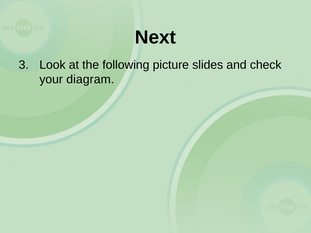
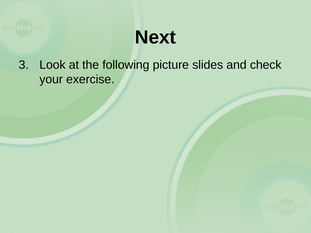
diagram: diagram -> exercise (90, 80)
